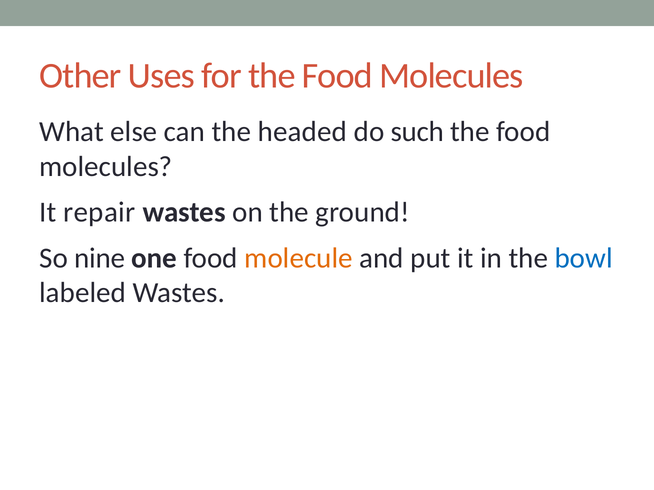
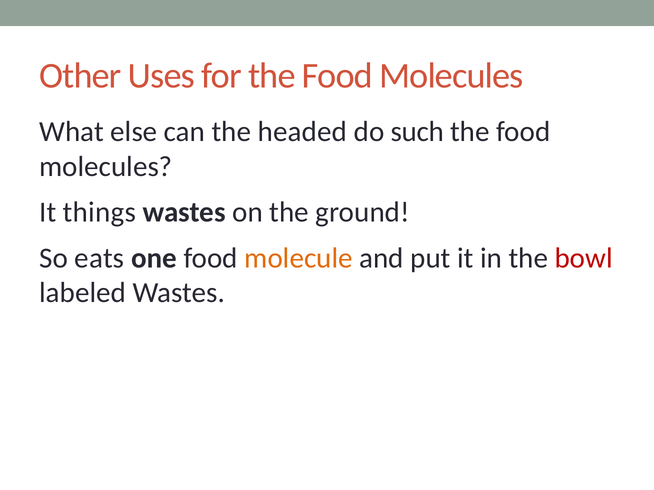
repair: repair -> things (99, 212)
nine: nine -> eats (99, 258)
bowl colour: blue -> red (584, 258)
